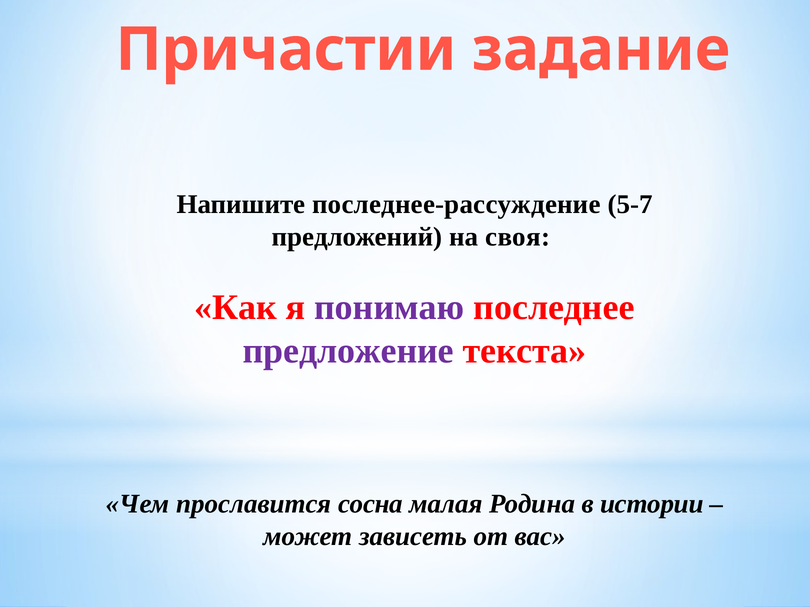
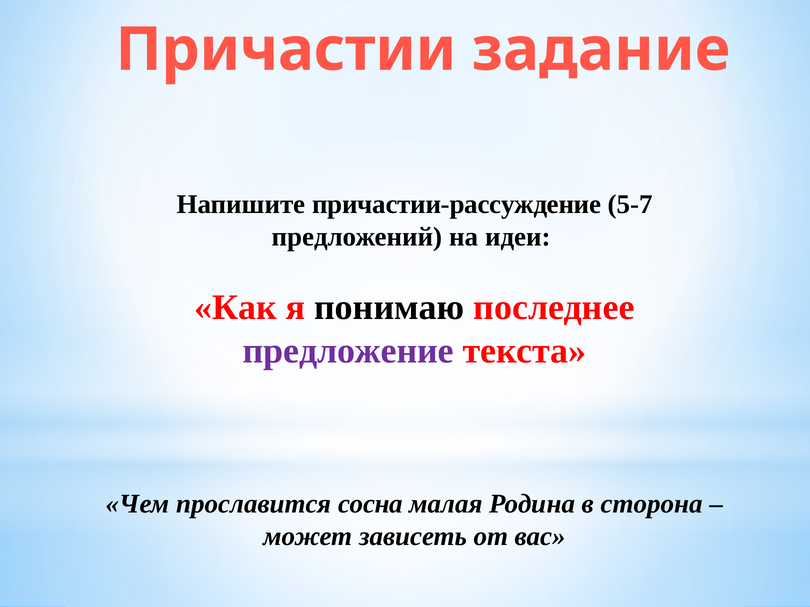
последнее-рассуждение: последнее-рассуждение -> причастии-рассуждение (457, 205)
своя: своя -> идеи (518, 237)
понимаю colour: purple -> black (389, 308)
истории: истории -> сторона (652, 504)
